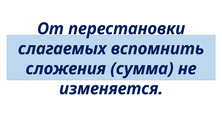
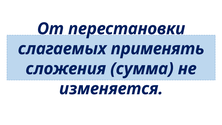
вспомнить: вспомнить -> применять (158, 49)
